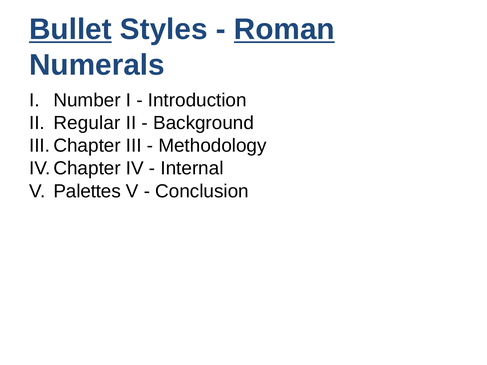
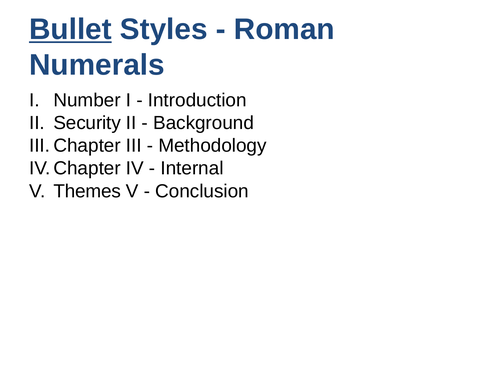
Roman underline: present -> none (284, 29)
Regular: Regular -> Security (87, 123)
Palettes: Palettes -> Themes (87, 191)
